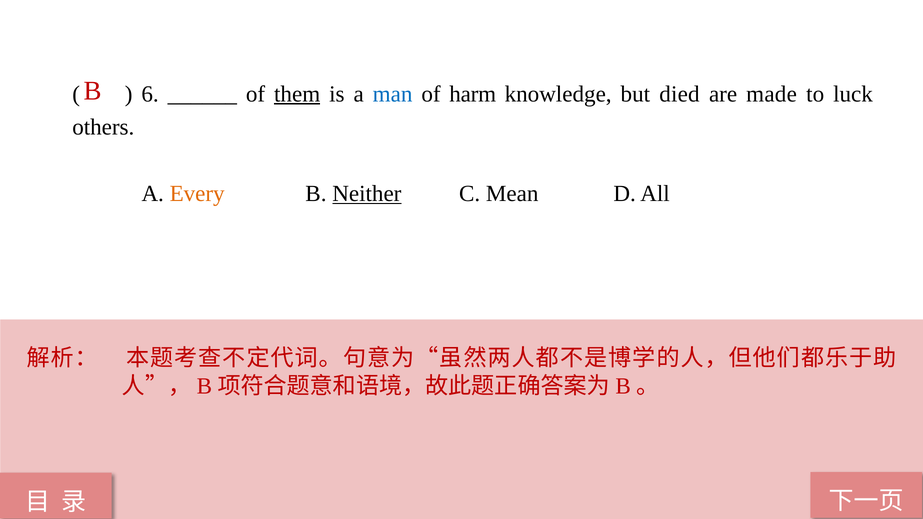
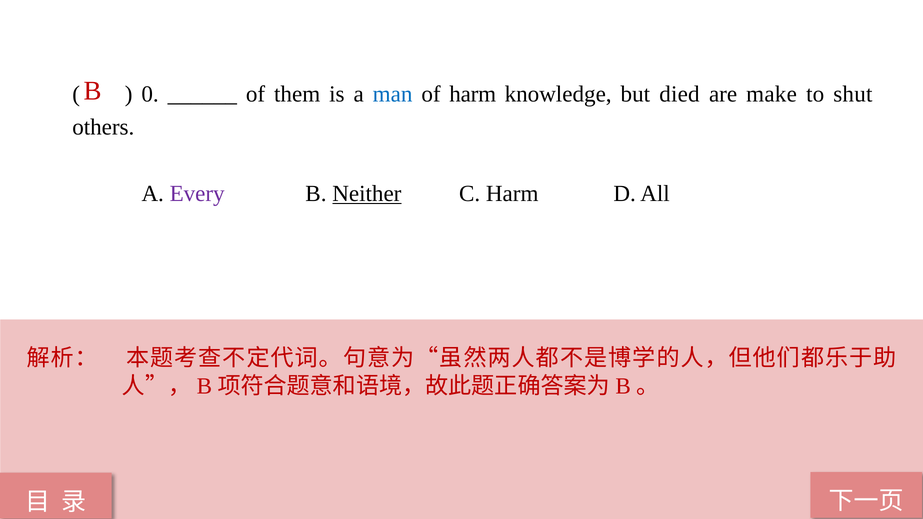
6: 6 -> 0 (150, 94)
them underline: present -> none (297, 94)
made: made -> make (772, 94)
luck: luck -> shut (853, 94)
Every colour: orange -> purple (197, 194)
C Mean: Mean -> Harm (512, 194)
